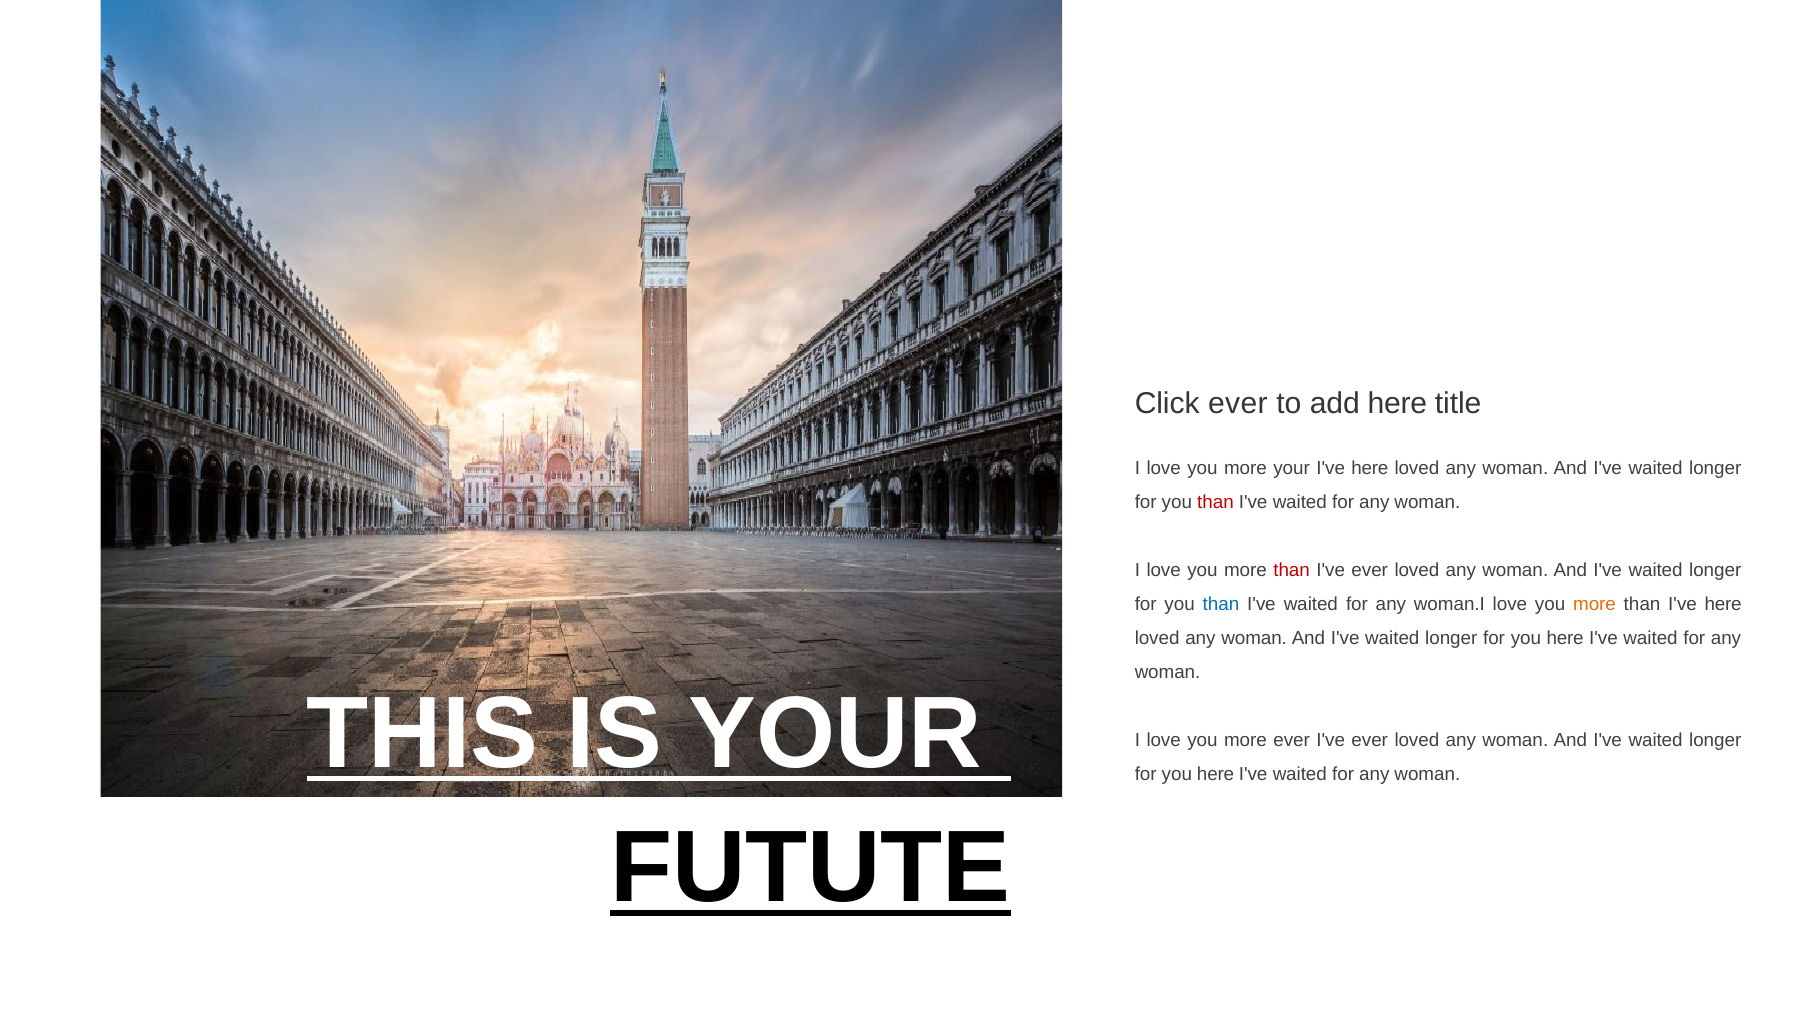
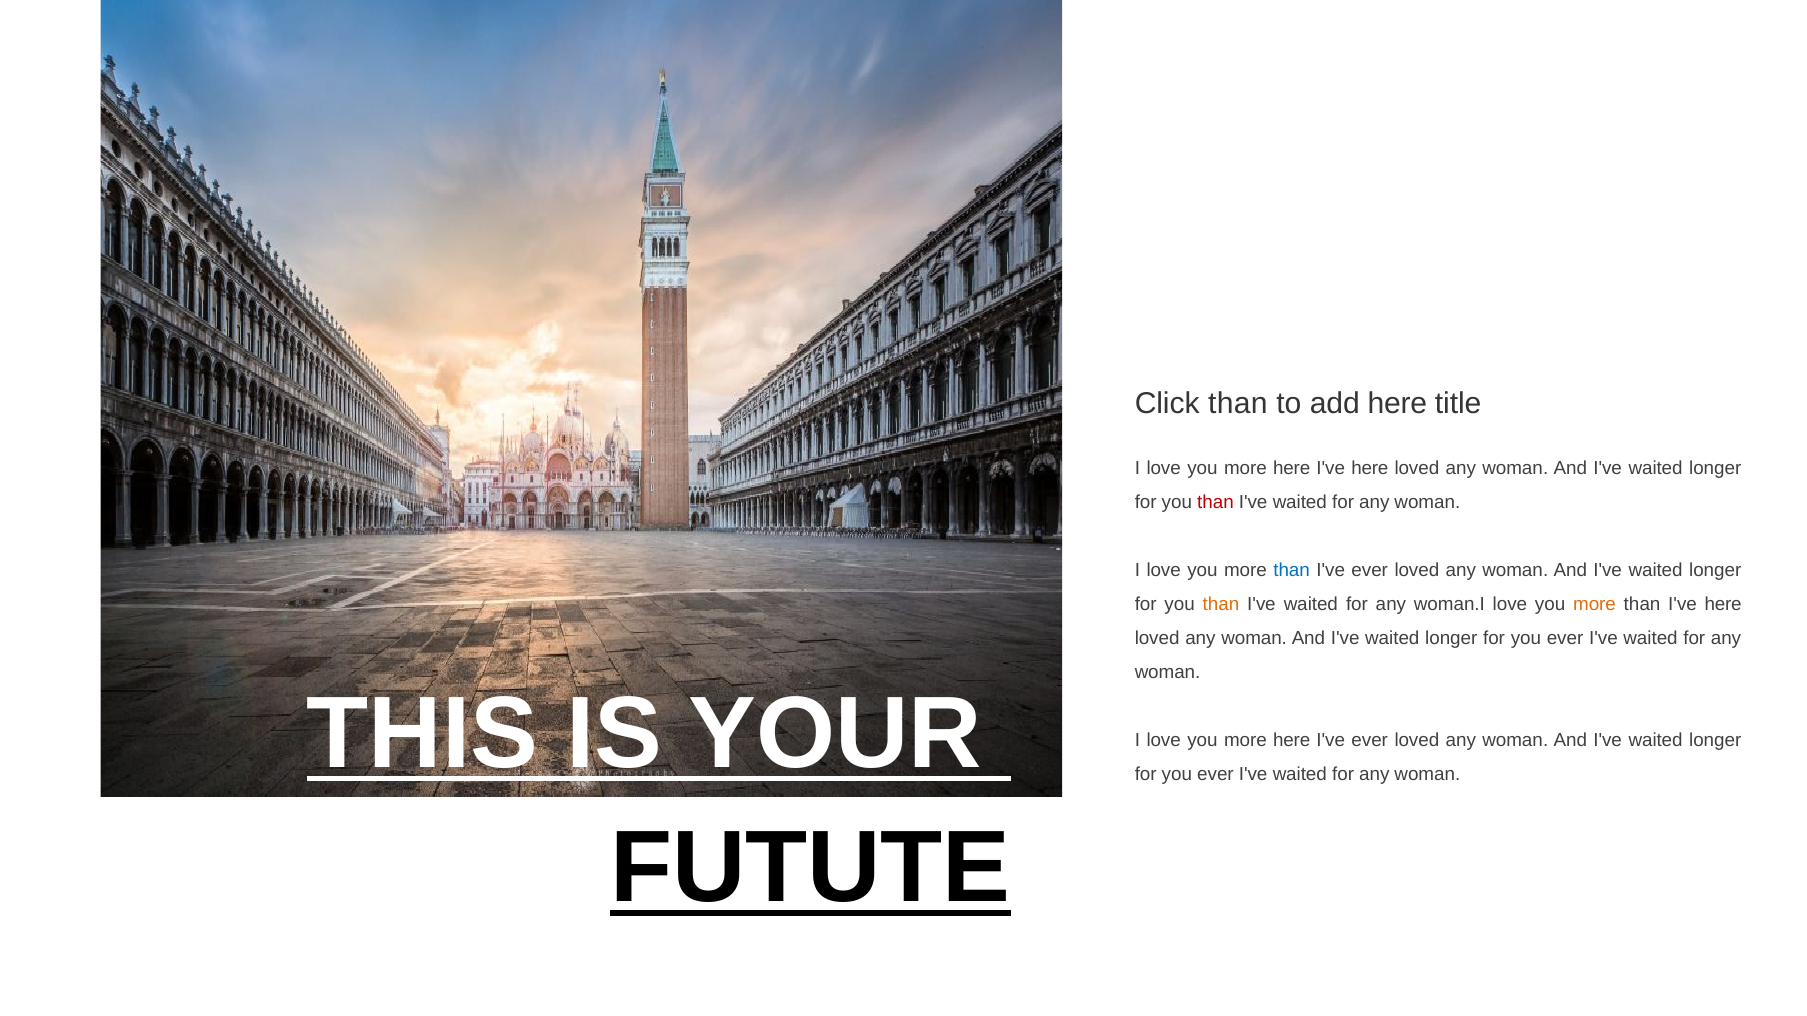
Click ever: ever -> than (1238, 403)
your: your -> here (1292, 469)
than colour: red -> blue (1292, 571)
than colour: blue -> orange (1221, 604)
here: here -> ever (1565, 638)
ever: ever -> here (1292, 740)
here: here -> ever (1215, 774)
